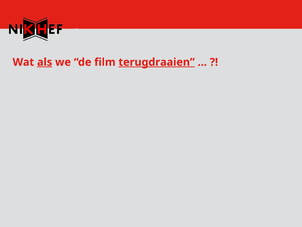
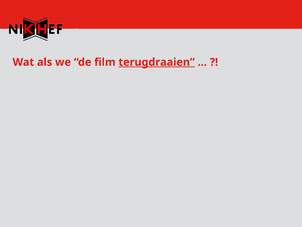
als underline: present -> none (45, 62)
